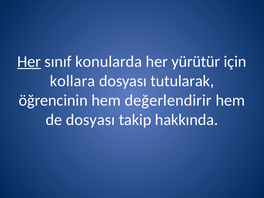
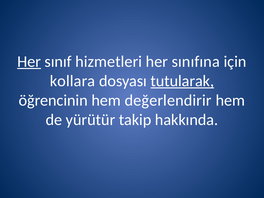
konularda: konularda -> hizmetleri (109, 62)
yürütür: yürütür -> sınıfına (196, 62)
tutularak underline: none -> present (182, 81)
de dosyası: dosyası -> yürütür (91, 120)
